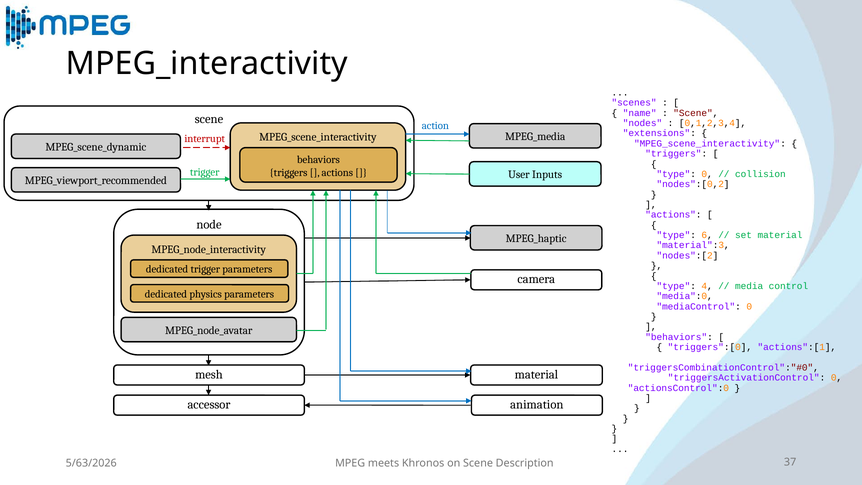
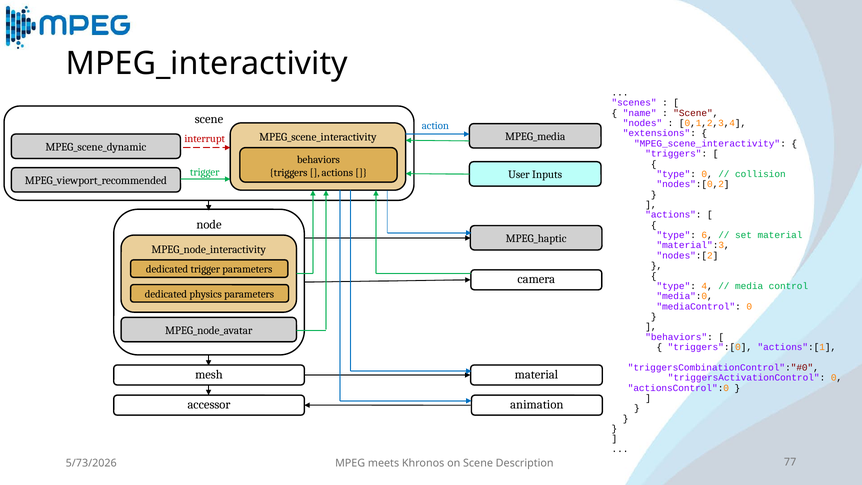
5/63/2026: 5/63/2026 -> 5/73/2026 (91, 463)
37: 37 -> 77 (790, 462)
